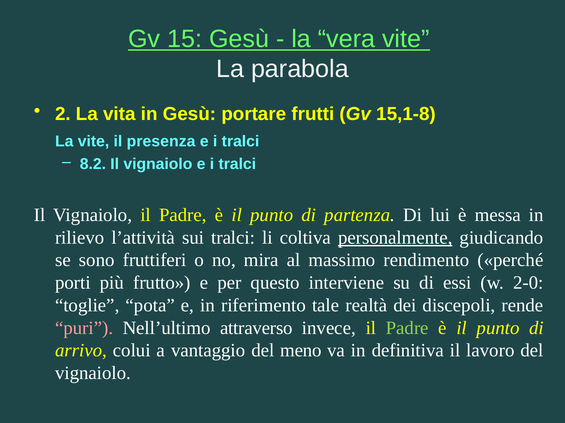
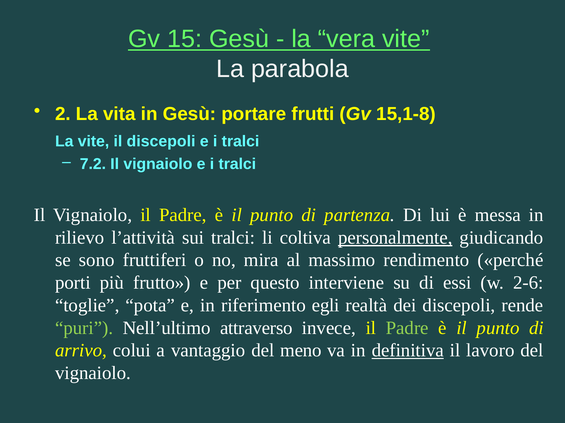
il presenza: presenza -> discepoli (161, 142)
8.2: 8.2 -> 7.2 (93, 164)
2-0: 2-0 -> 2-6 (528, 283)
tale: tale -> egli (326, 306)
puri colour: pink -> light green (84, 328)
definitiva underline: none -> present (408, 351)
